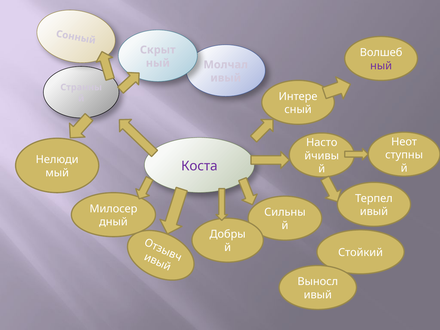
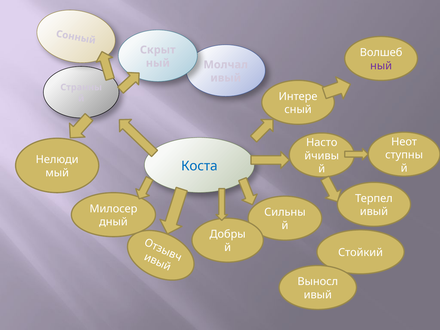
Коста colour: purple -> blue (199, 166)
